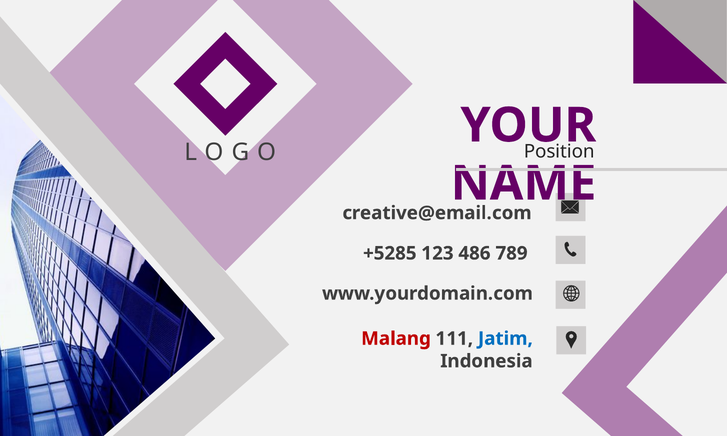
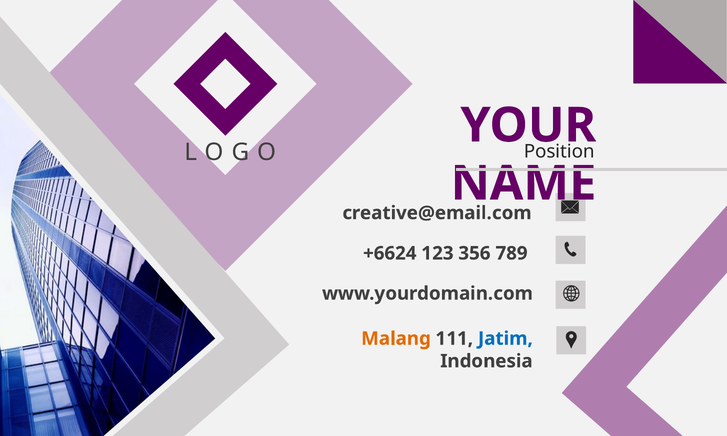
+5285: +5285 -> +6624 (390, 253)
486: 486 -> 356 (474, 253)
Malang colour: red -> orange (396, 339)
